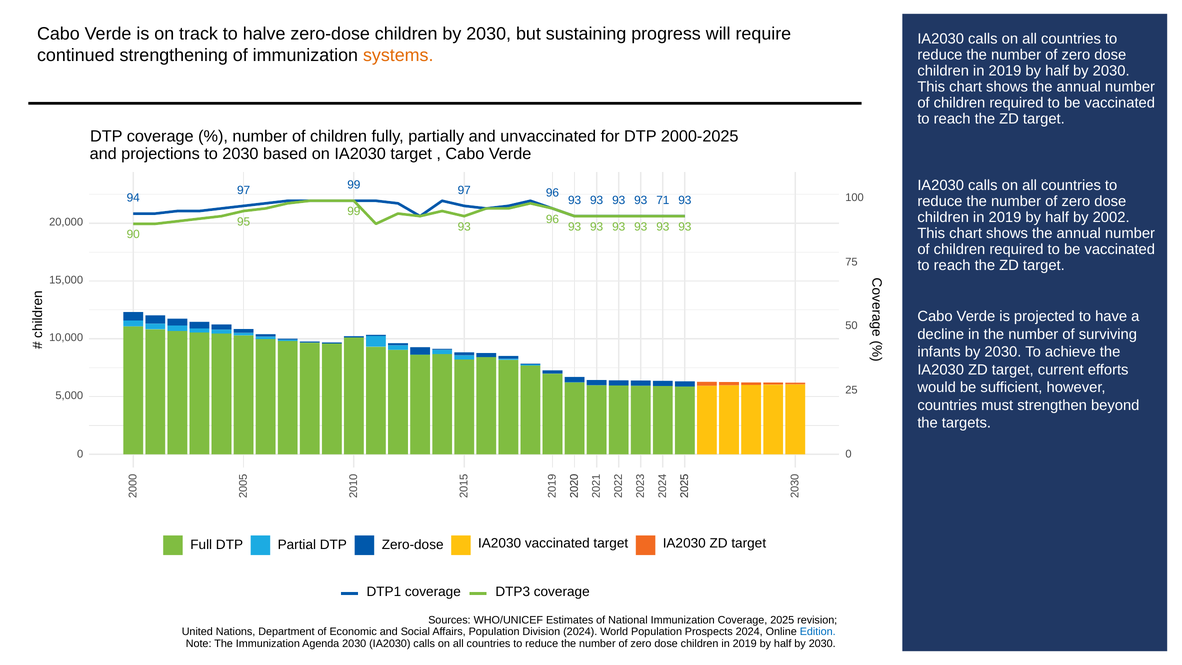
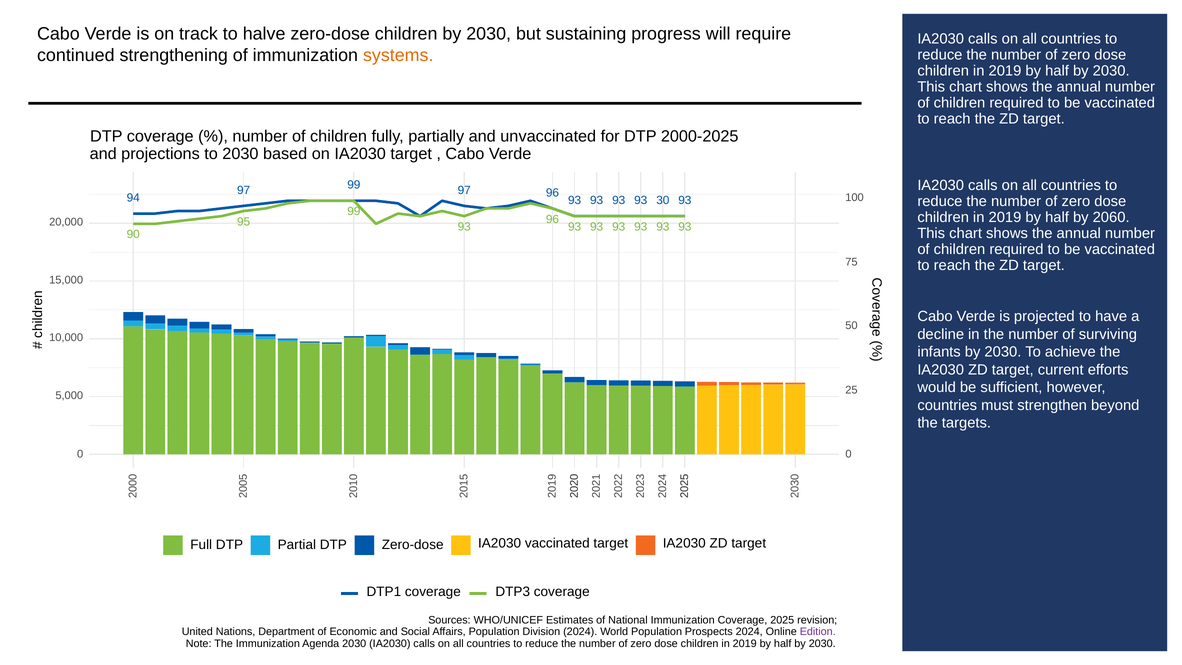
71: 71 -> 30 (663, 200)
2002: 2002 -> 2060 (1111, 217)
Edition colour: blue -> purple (818, 632)
